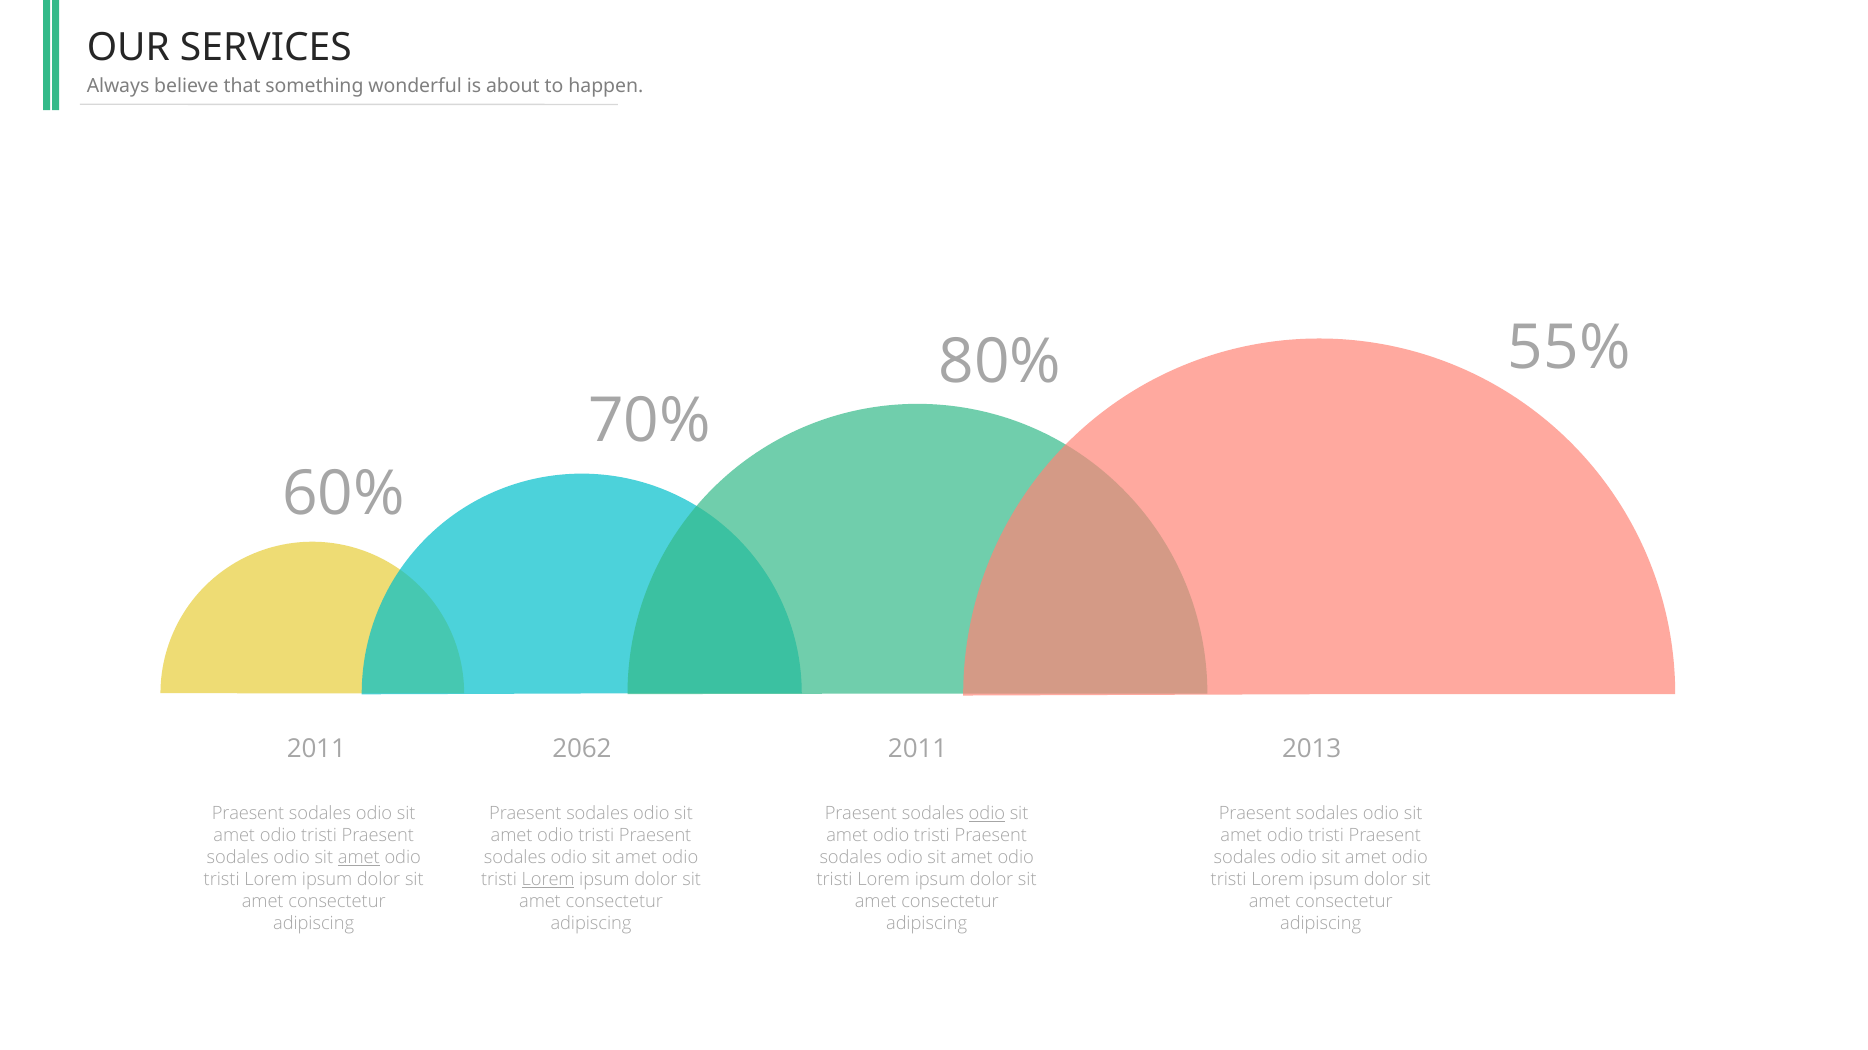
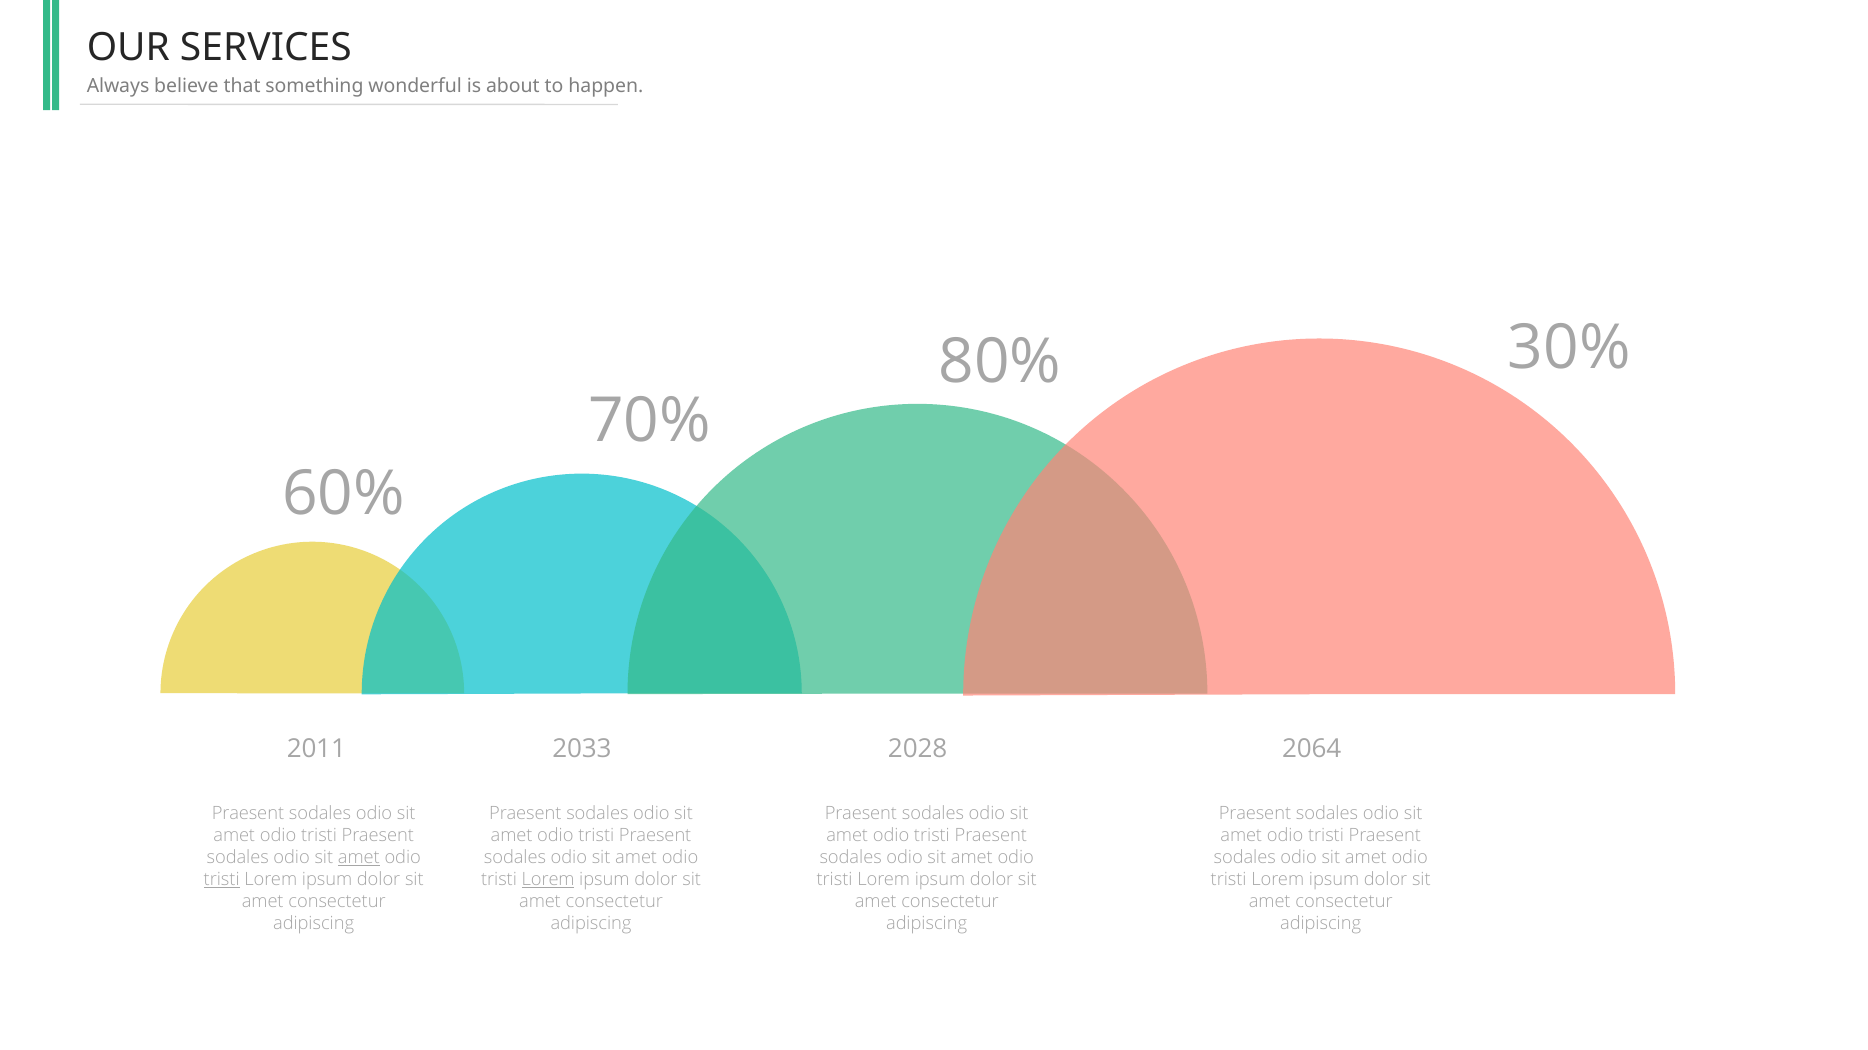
55%: 55% -> 30% (1569, 348)
2062: 2062 -> 2033 (582, 749)
2011: 2011 -> 2028 (918, 749)
2013: 2013 -> 2064 (1312, 749)
odio underline: present -> none (987, 814)
tristi underline: none -> present (222, 880)
